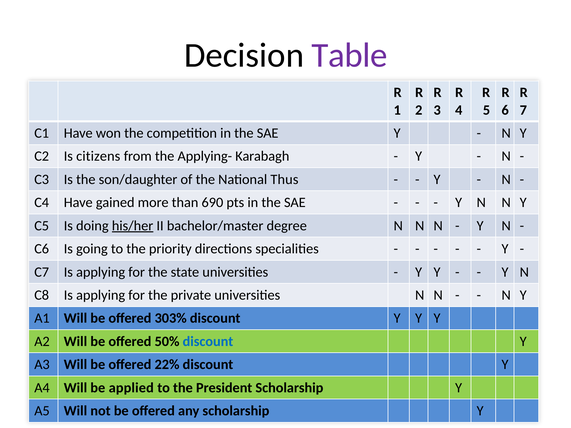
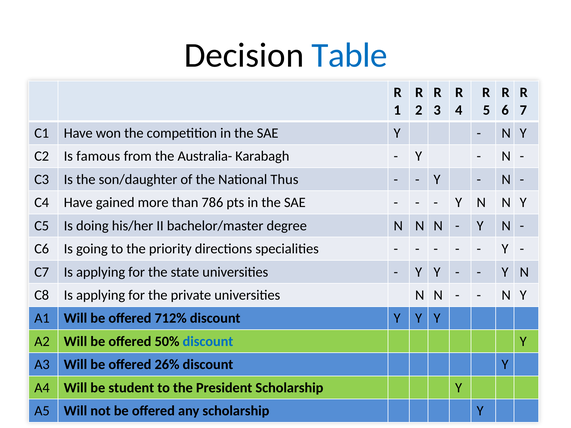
Table colour: purple -> blue (349, 55)
citizens: citizens -> famous (98, 156)
Applying-: Applying- -> Australia- (205, 156)
690: 690 -> 786 (212, 203)
his/her underline: present -> none (133, 226)
303%: 303% -> 712% (171, 318)
22%: 22% -> 26% (167, 365)
applied: applied -> student (131, 388)
